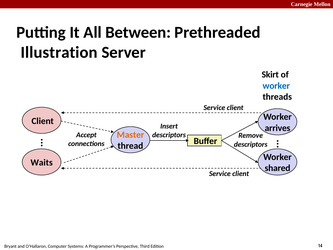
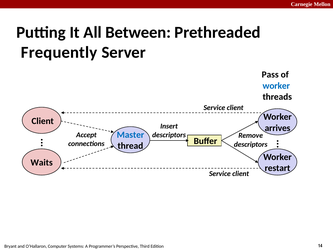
Illustration: Illustration -> Frequently (59, 52)
Skirt: Skirt -> Pass (270, 75)
Master colour: orange -> blue (130, 135)
shared: shared -> restart (277, 168)
